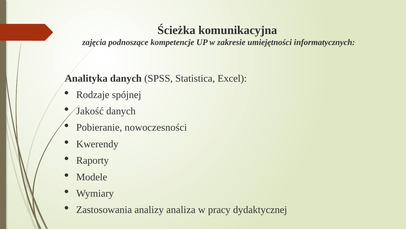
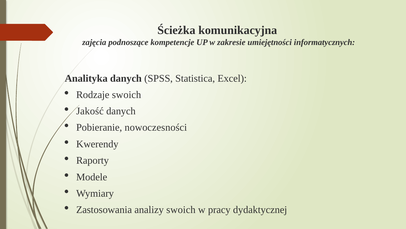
Rodzaje spójnej: spójnej -> swoich (127, 94)
analizy analiza: analiza -> swoich (181, 209)
